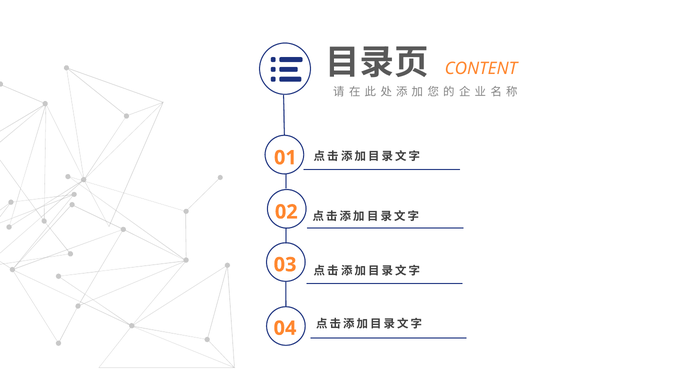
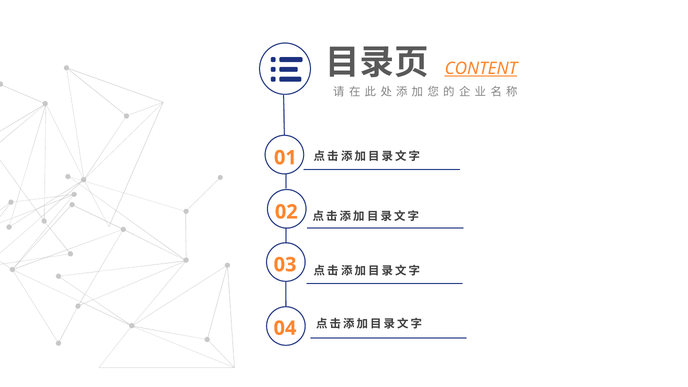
CONTENT underline: none -> present (481, 69)
